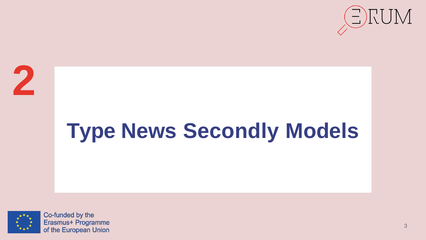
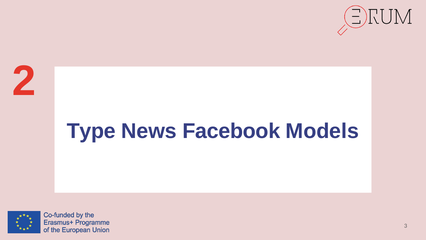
Secondly: Secondly -> Facebook (231, 131)
